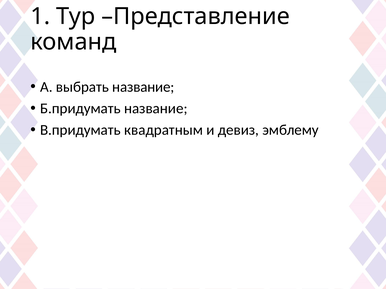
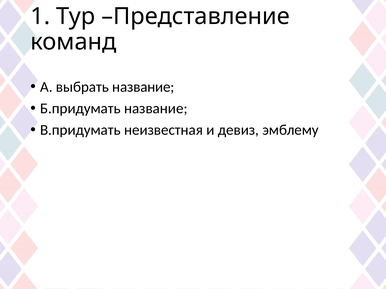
квадратным: квадратным -> неизвестная (164, 130)
